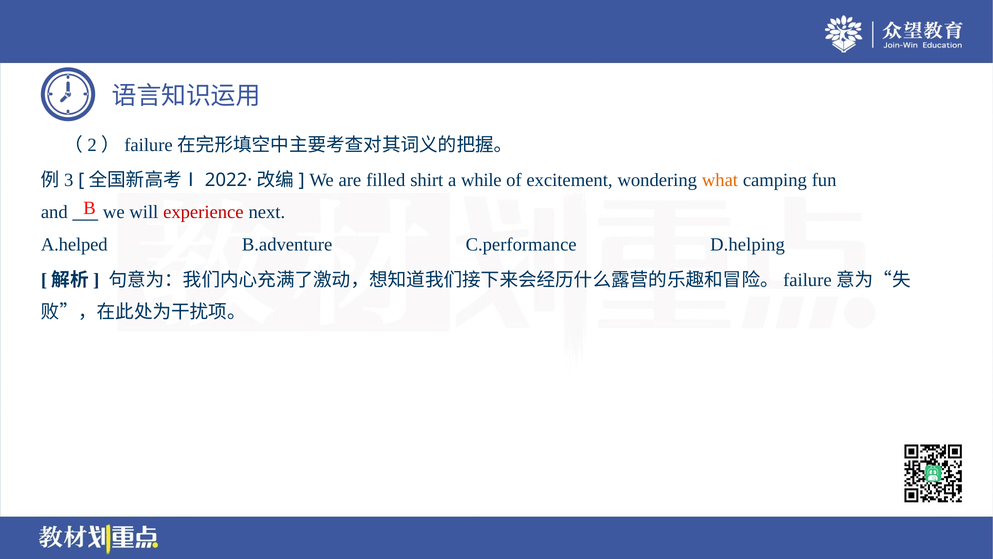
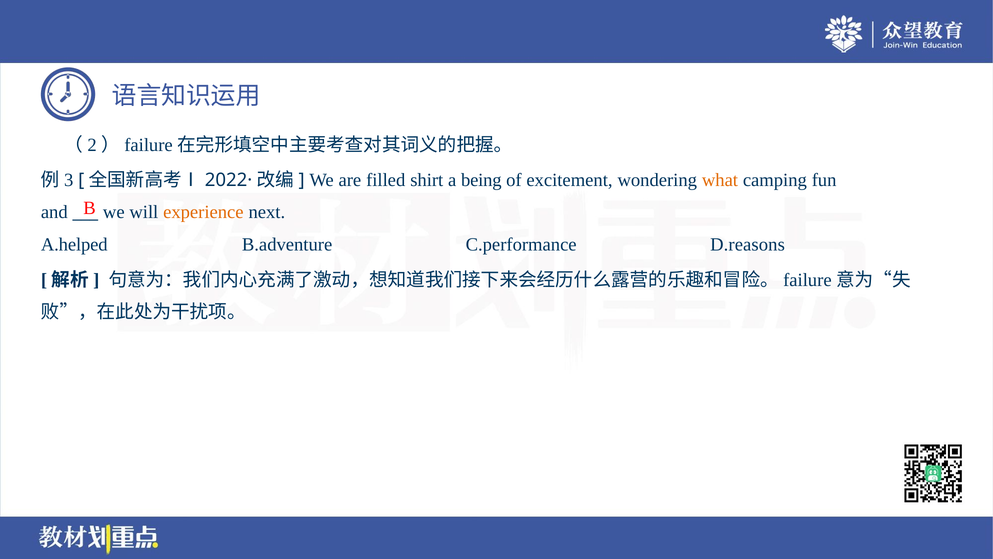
while: while -> being (481, 180)
experience colour: red -> orange (203, 212)
D.helping: D.helping -> D.reasons (748, 244)
